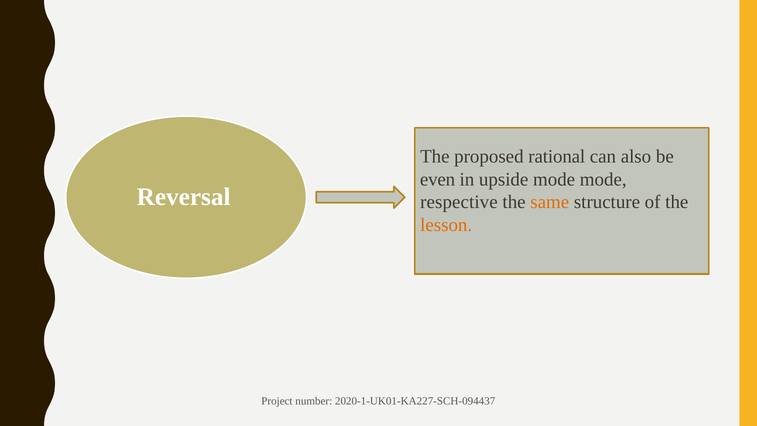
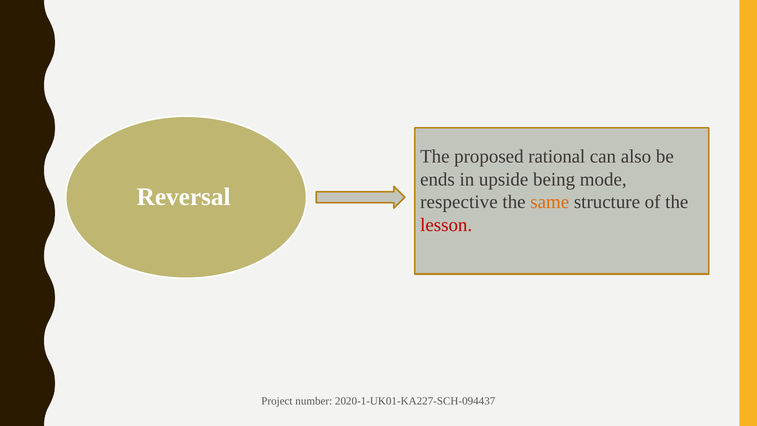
even: even -> ends (437, 179)
upside mode: mode -> being (554, 179)
lesson colour: orange -> red (446, 225)
